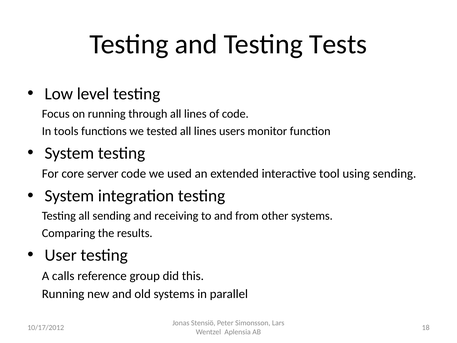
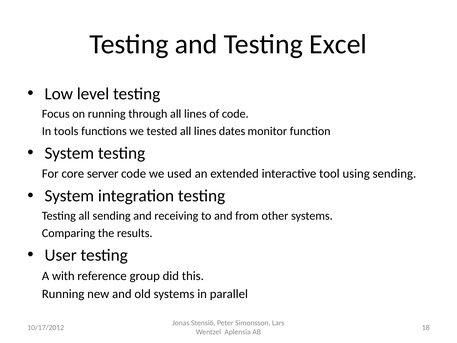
Tests: Tests -> Excel (338, 44)
users: users -> dates (232, 131)
calls: calls -> with (63, 276)
